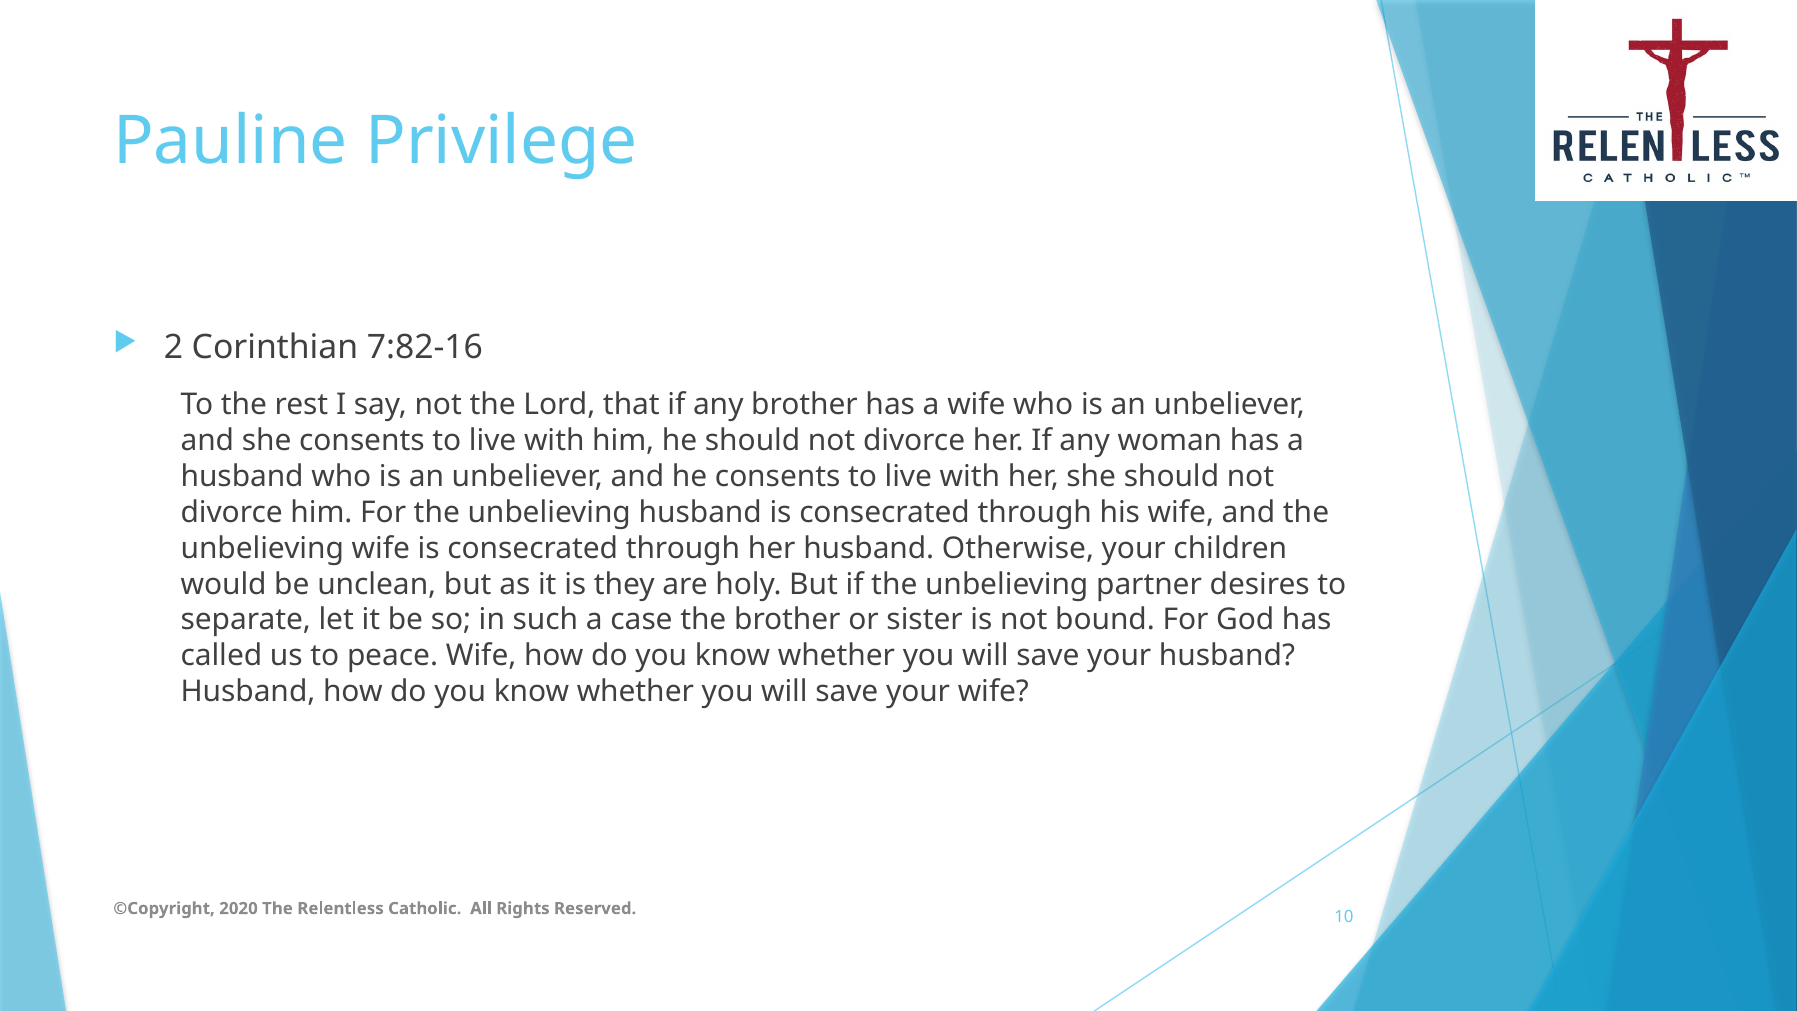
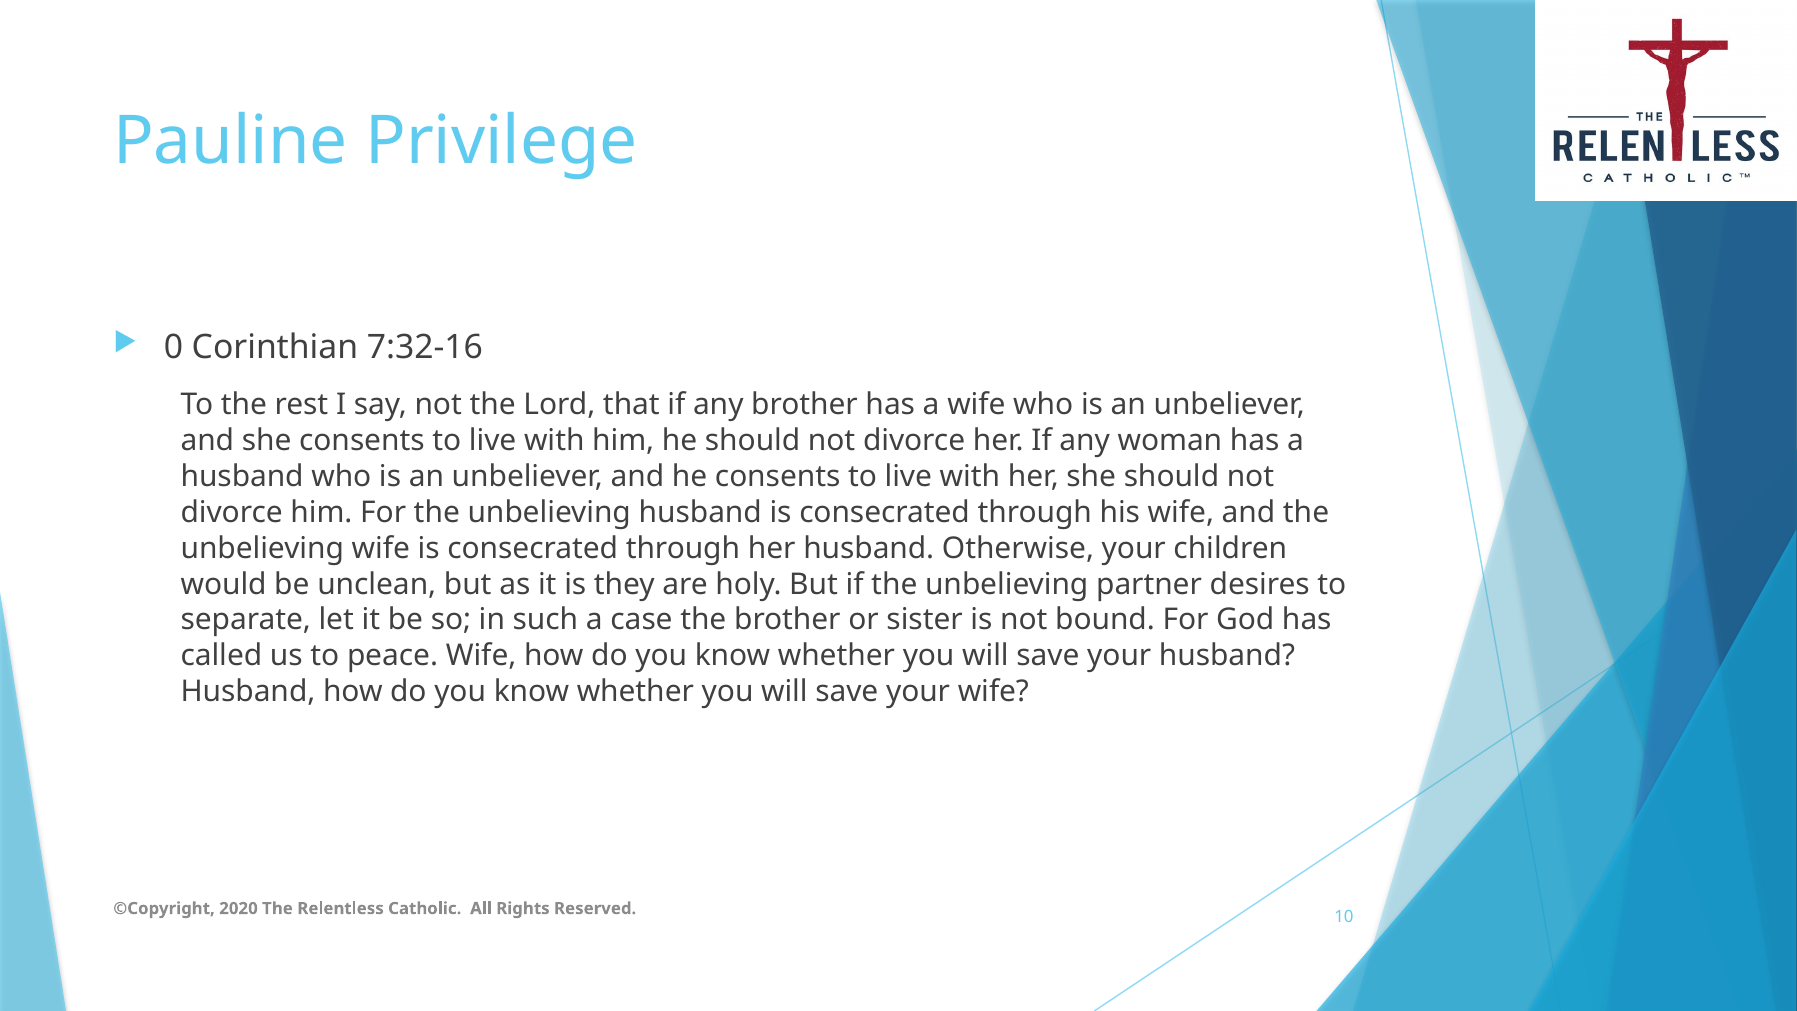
2: 2 -> 0 (173, 348)
7:82-16: 7:82-16 -> 7:32-16 (425, 348)
